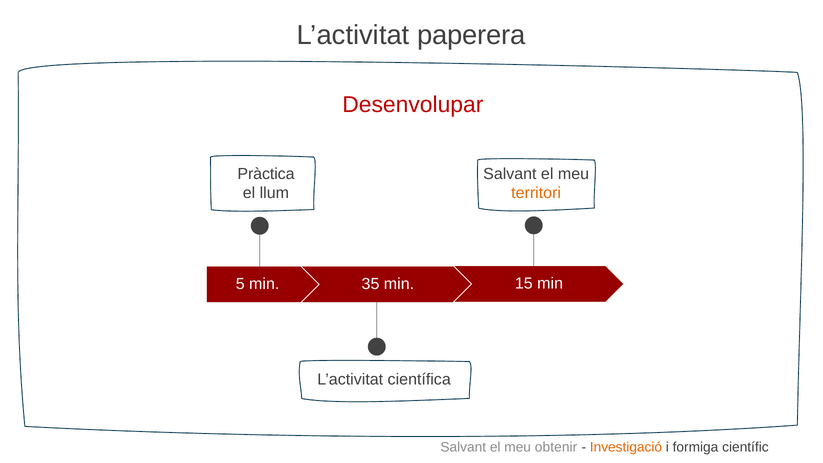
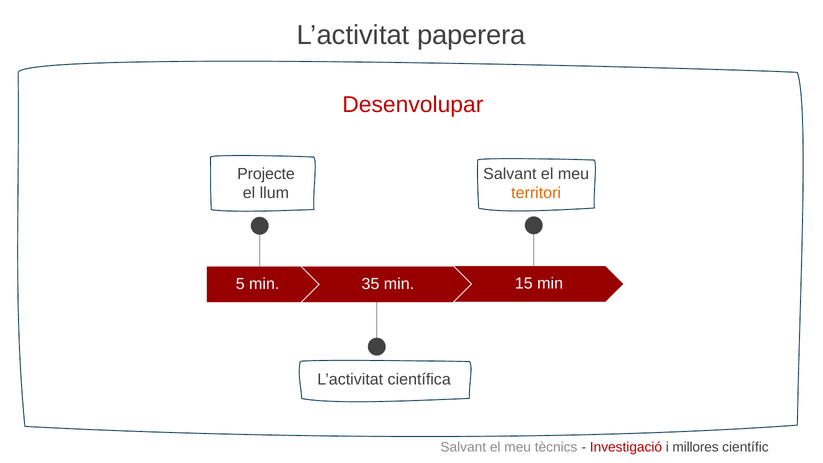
Pràctica: Pràctica -> Projecte (266, 174)
obtenir: obtenir -> tècnics (556, 447)
Investigació colour: orange -> red (626, 447)
formiga: formiga -> millores (696, 447)
